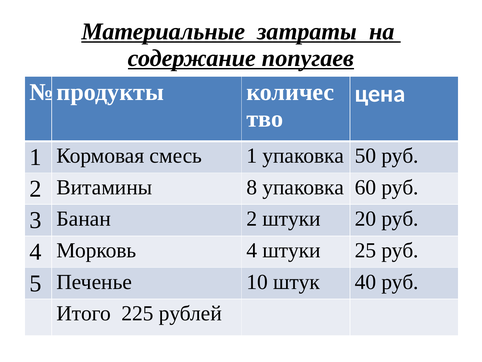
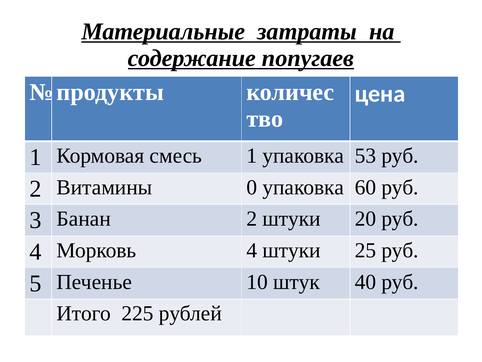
50: 50 -> 53 (366, 156)
8: 8 -> 0 (252, 187)
